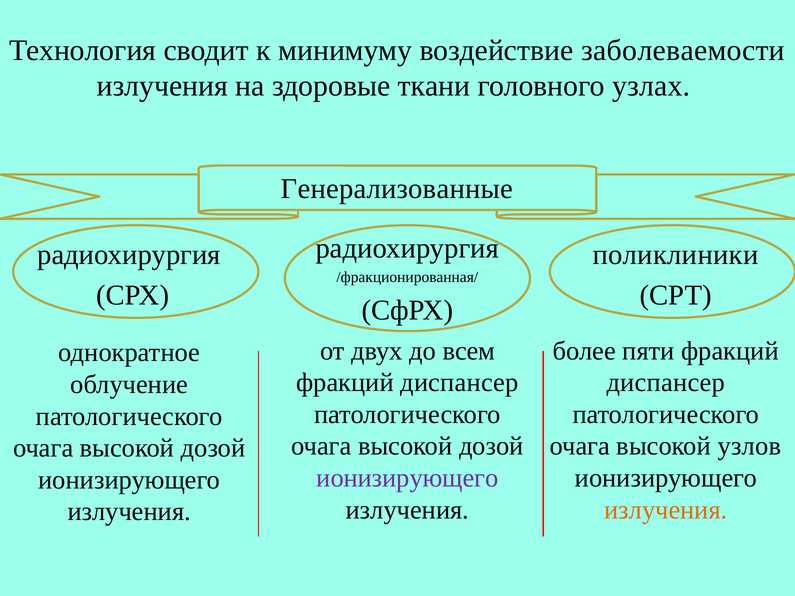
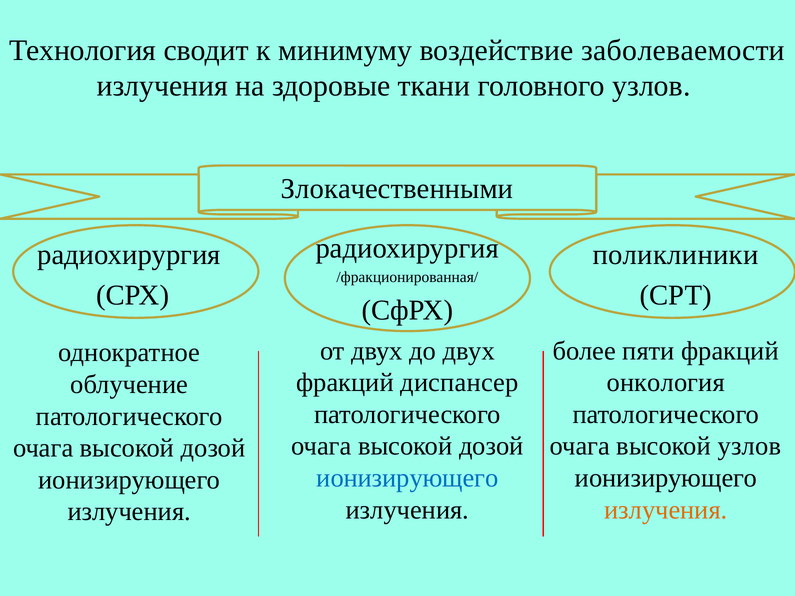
головного узлах: узлах -> узлов (651, 86)
Генерализованные: Генерализованные -> Злокачественными (397, 189)
до всем: всем -> двух (469, 351)
диспансер: диспансер -> онкология (666, 383)
ионизирующего colour: purple -> blue (407, 478)
